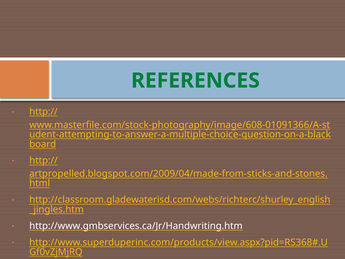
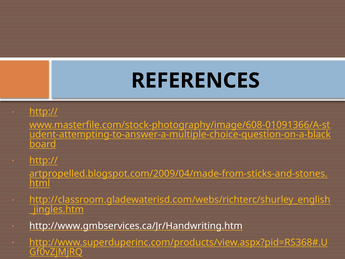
REFERENCES colour: green -> black (195, 81)
